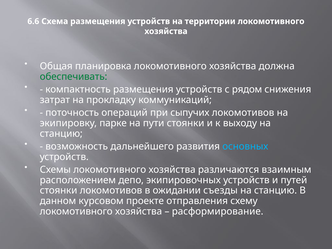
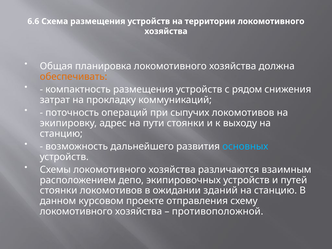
обеспечивать colour: green -> orange (74, 77)
парке: парке -> адрес (113, 123)
съезды: съезды -> зданий (221, 191)
расформирование: расформирование -> противоположной (218, 211)
